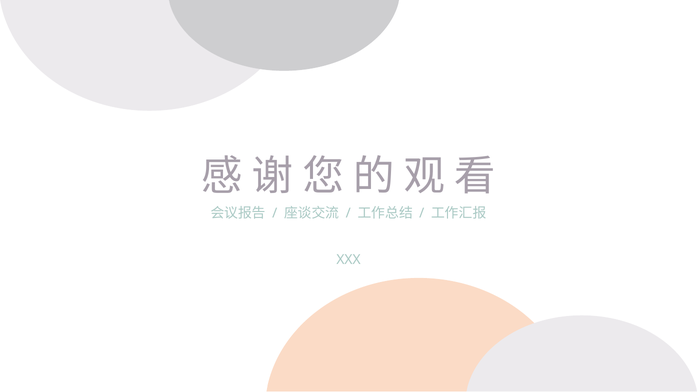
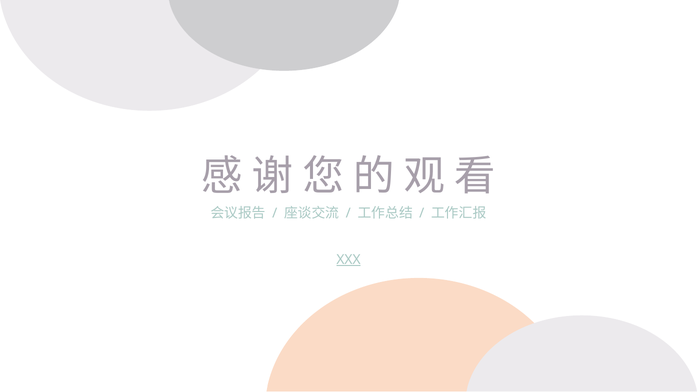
XXX underline: none -> present (349, 260)
